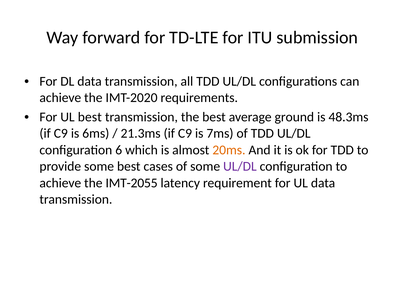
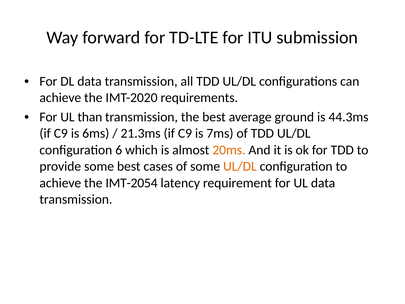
UL best: best -> than (90, 117)
48.3ms: 48.3ms -> 44.3ms (349, 117)
UL/DL colour: purple -> orange (240, 166)
IMT-2055: IMT-2055 -> IMT-2054 (132, 183)
